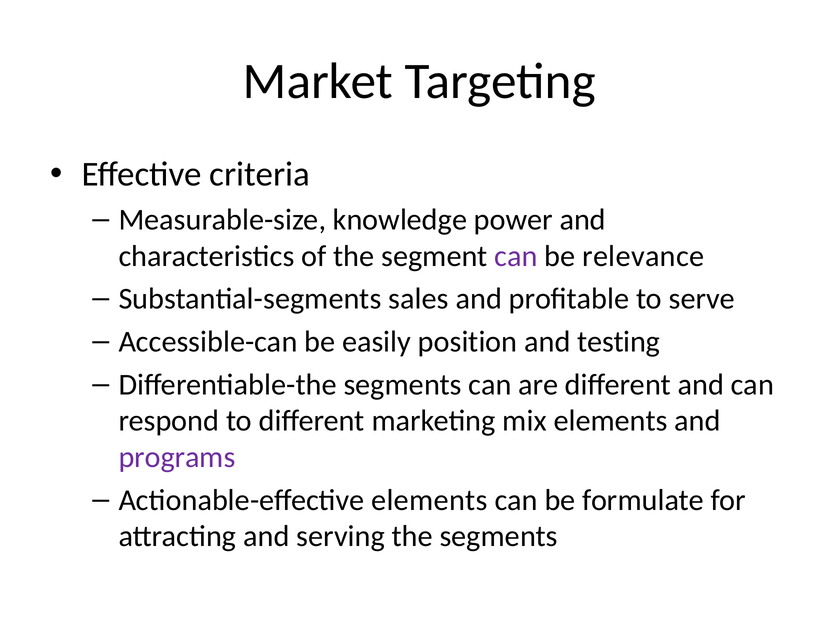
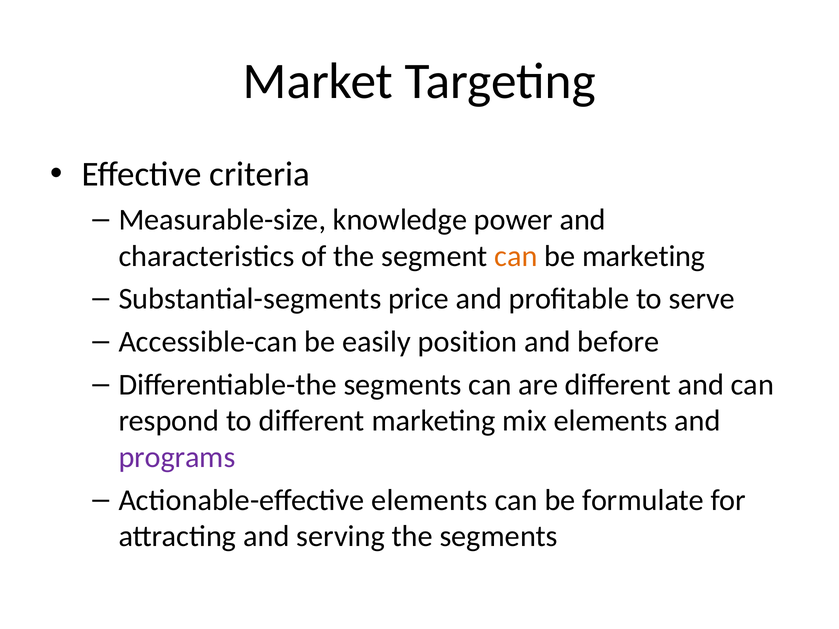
can colour: purple -> orange (516, 256)
be relevance: relevance -> marketing (644, 256)
sales: sales -> price (419, 299)
testing: testing -> before (618, 342)
